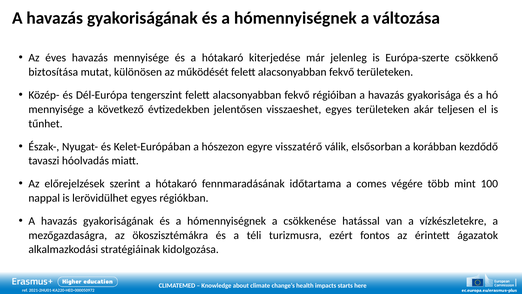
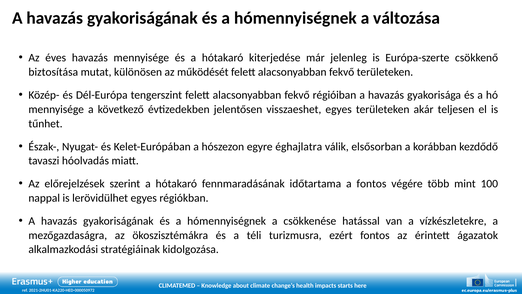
visszatérő: visszatérő -> éghajlatra (299, 146)
a comes: comes -> fontos (371, 184)
